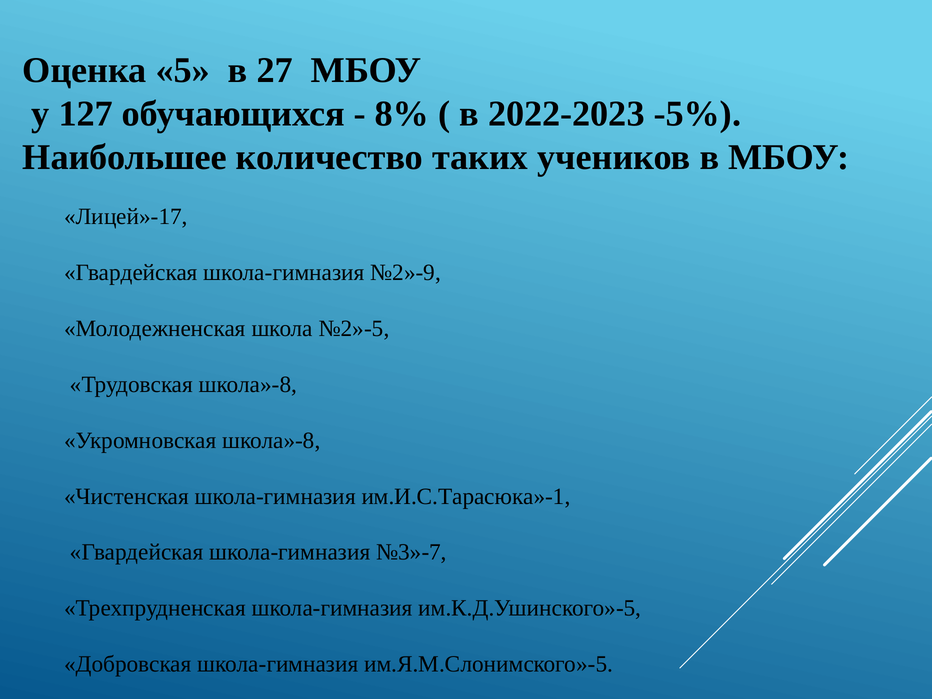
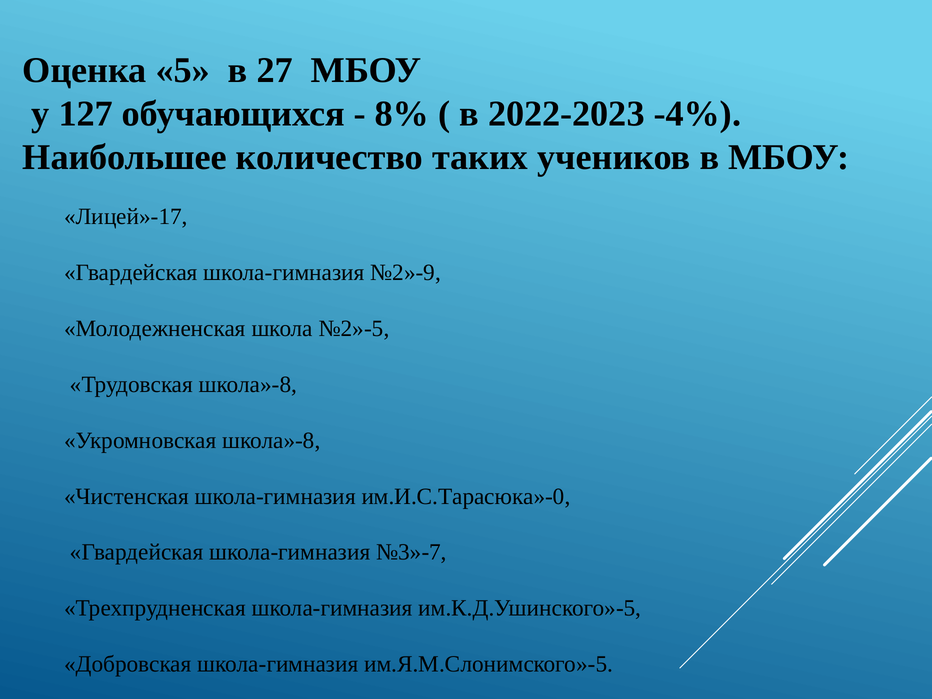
-5%: -5% -> -4% (697, 114)
им.И.С.Тарасюка»-1: им.И.С.Тарасюка»-1 -> им.И.С.Тарасюка»-0 (466, 496)
